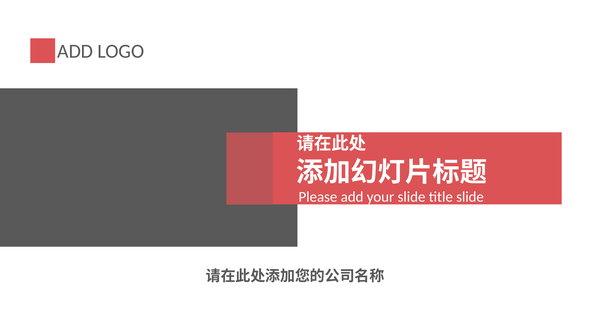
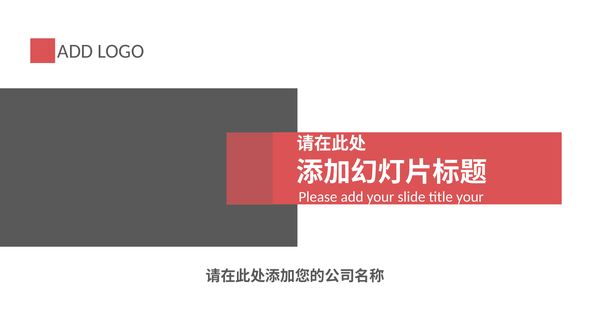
title slide: slide -> your (470, 197)
